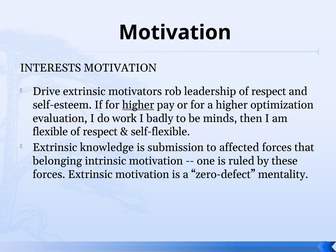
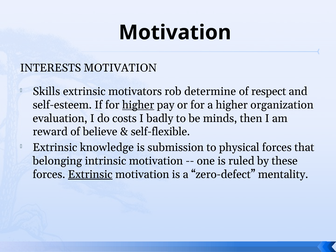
Drive: Drive -> Skills (46, 91)
leadership: leadership -> determine (210, 91)
optimization: optimization -> organization (282, 105)
work: work -> costs (124, 118)
flexible: flexible -> reward (50, 132)
respect: respect -> believe (100, 132)
affected: affected -> physical (239, 147)
Extrinsic underline: none -> present (90, 174)
